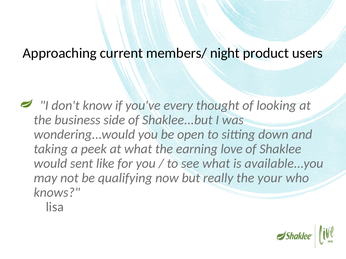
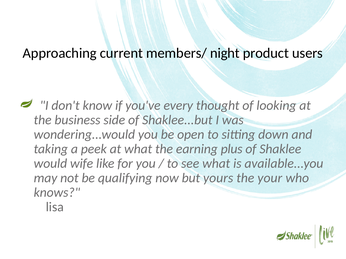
love: love -> plus (232, 149)
sent: sent -> wife (82, 164)
really: really -> yours (218, 178)
